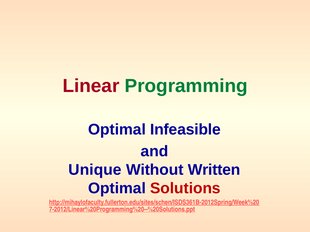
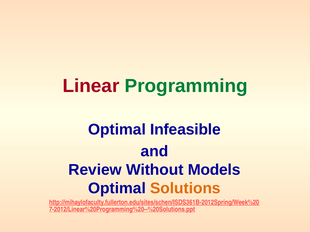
Unique: Unique -> Review (95, 170)
Written: Written -> Models (214, 170)
Solutions colour: red -> orange (185, 189)
